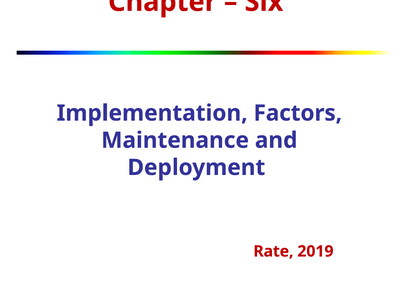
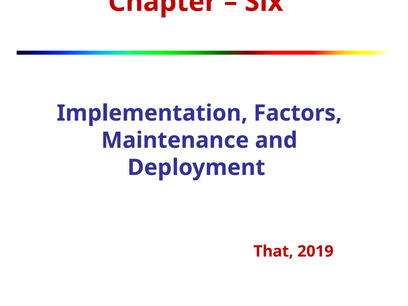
Rate: Rate -> That (273, 251)
